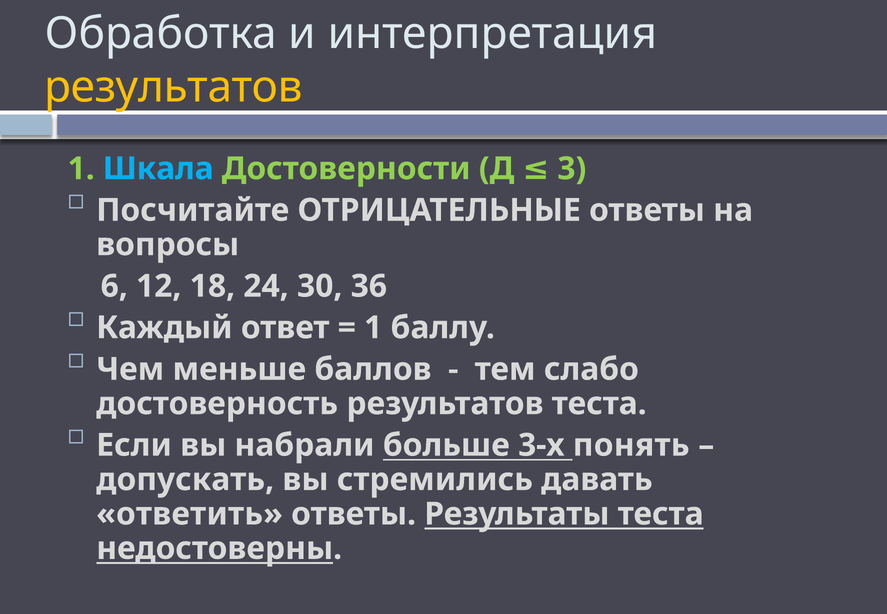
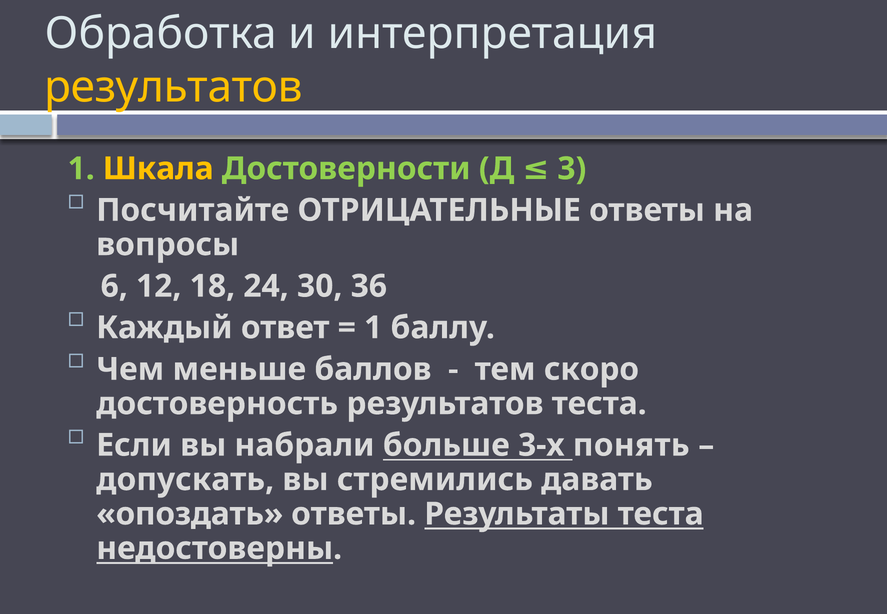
Шкала colour: light blue -> yellow (158, 169)
слабо: слабо -> скоро (591, 369)
ответить: ответить -> опоздать (190, 514)
